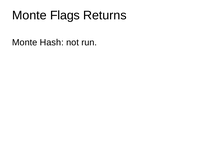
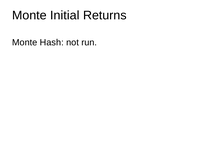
Flags: Flags -> Initial (65, 15)
